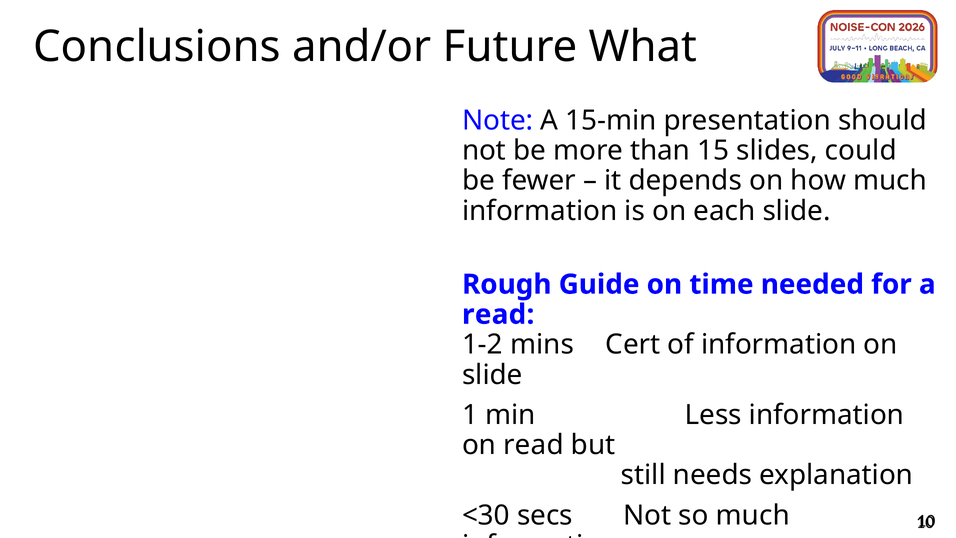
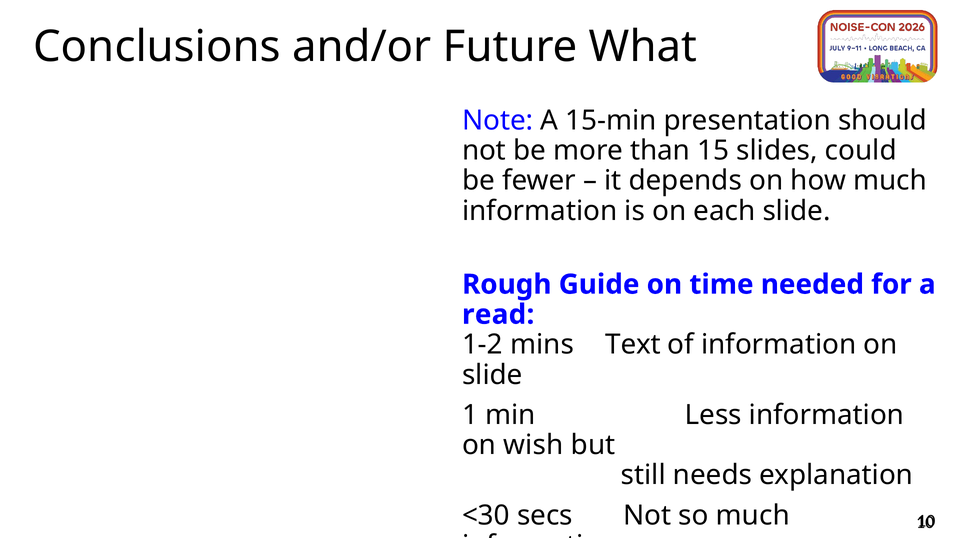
Cert: Cert -> Text (633, 345)
on read: read -> wish (533, 445)
